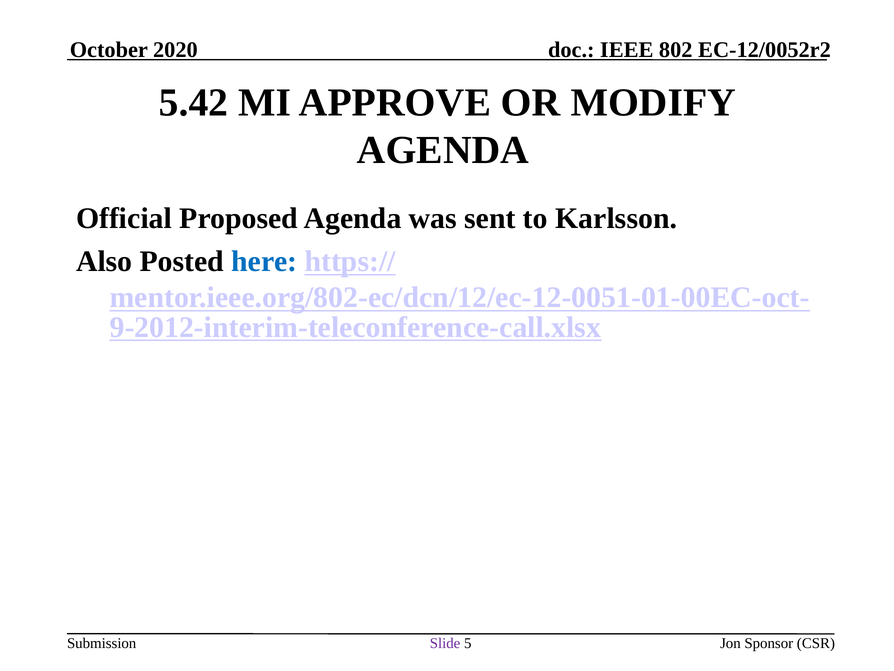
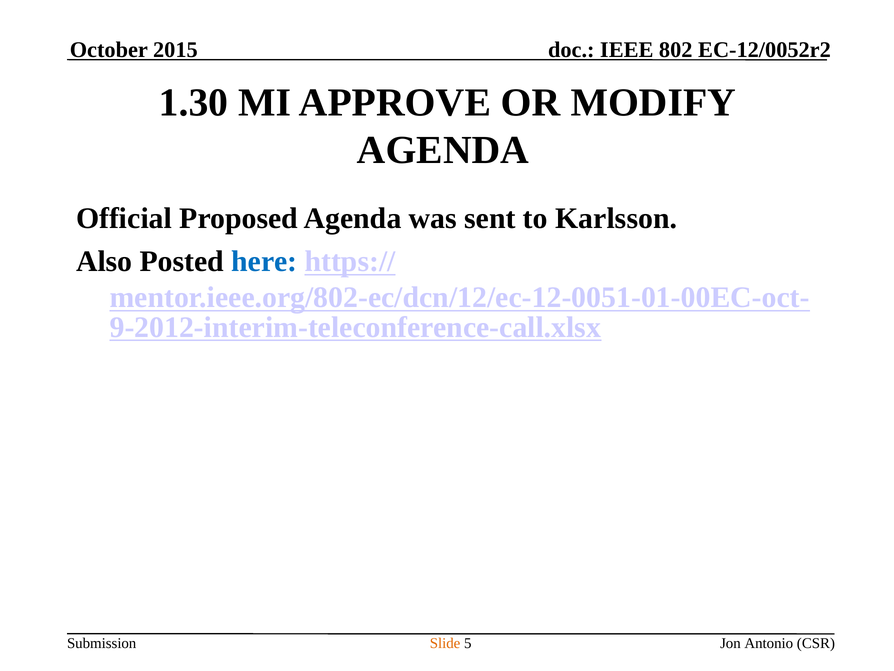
2020: 2020 -> 2015 (175, 50)
5.42: 5.42 -> 1.30 (194, 103)
Slide colour: purple -> orange (445, 643)
Sponsor: Sponsor -> Antonio (769, 643)
